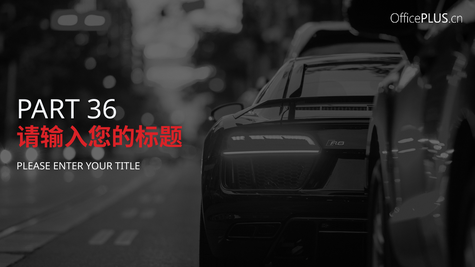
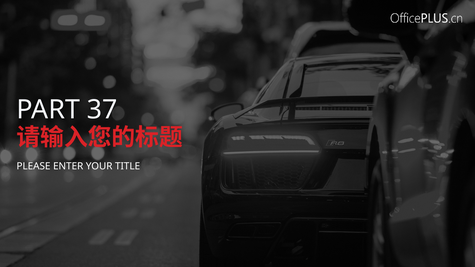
36: 36 -> 37 (102, 110)
